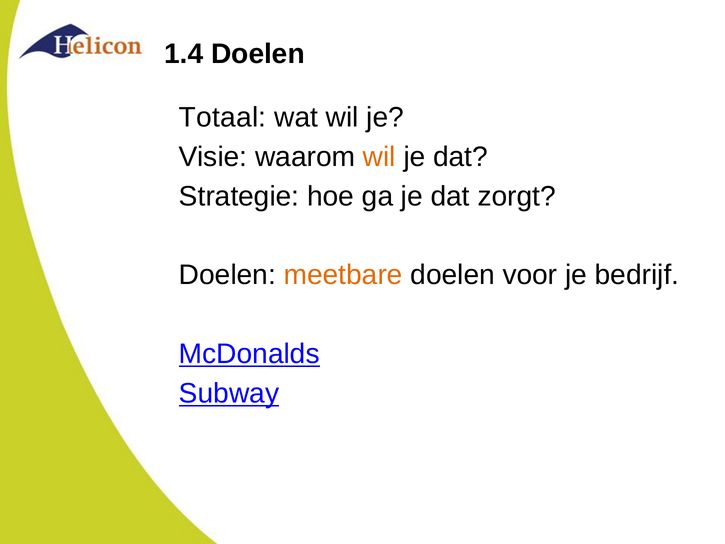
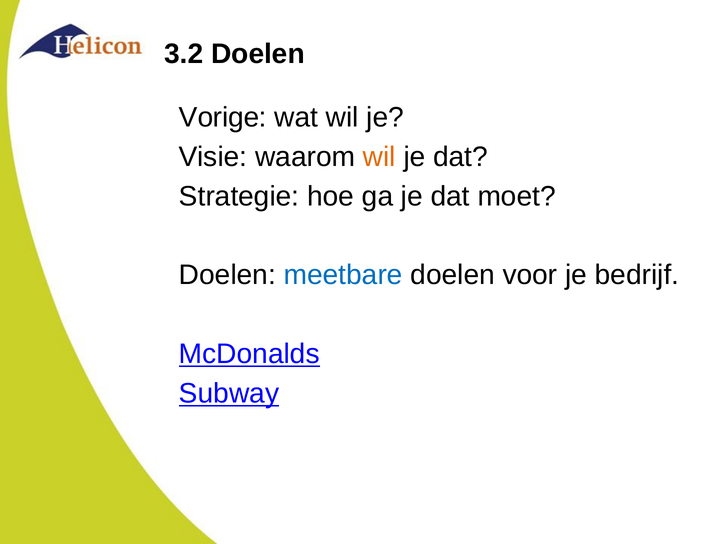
1.4: 1.4 -> 3.2 (184, 54)
Totaal: Totaal -> Vorige (223, 117)
zorgt: zorgt -> moet (517, 196)
meetbare colour: orange -> blue (343, 275)
